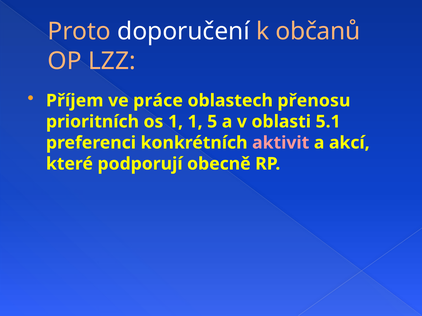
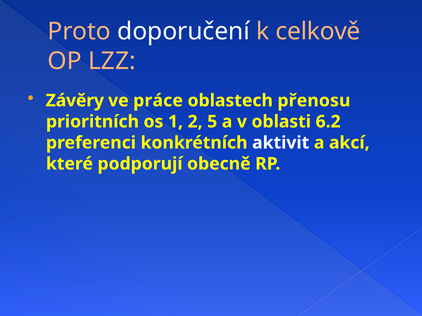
občanů: občanů -> celkově (318, 32)
Příjem: Příjem -> Závěry (75, 101)
1 1: 1 -> 2 (195, 122)
5.1: 5.1 -> 6.2 (328, 122)
aktivit colour: pink -> white (281, 143)
